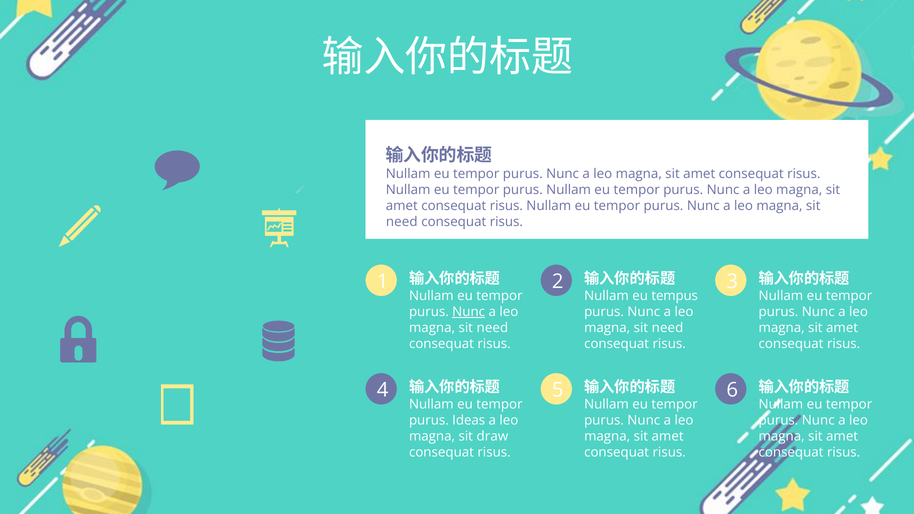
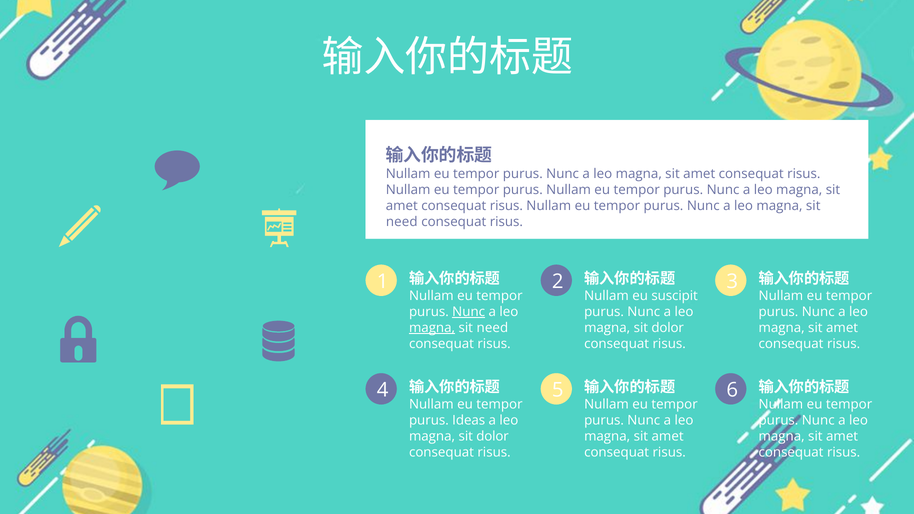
tempus: tempus -> suscipit (675, 296)
magna underline: none -> present (432, 328)
need: need -> dolor (668, 328)
draw: draw -> dolor (493, 436)
